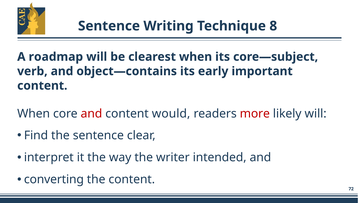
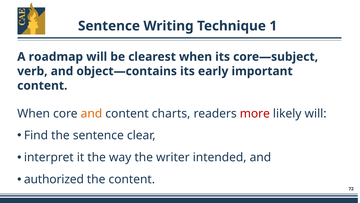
8: 8 -> 1 (273, 26)
and colour: red -> orange (91, 113)
would: would -> charts (171, 113)
converting: converting -> authorized (54, 179)
